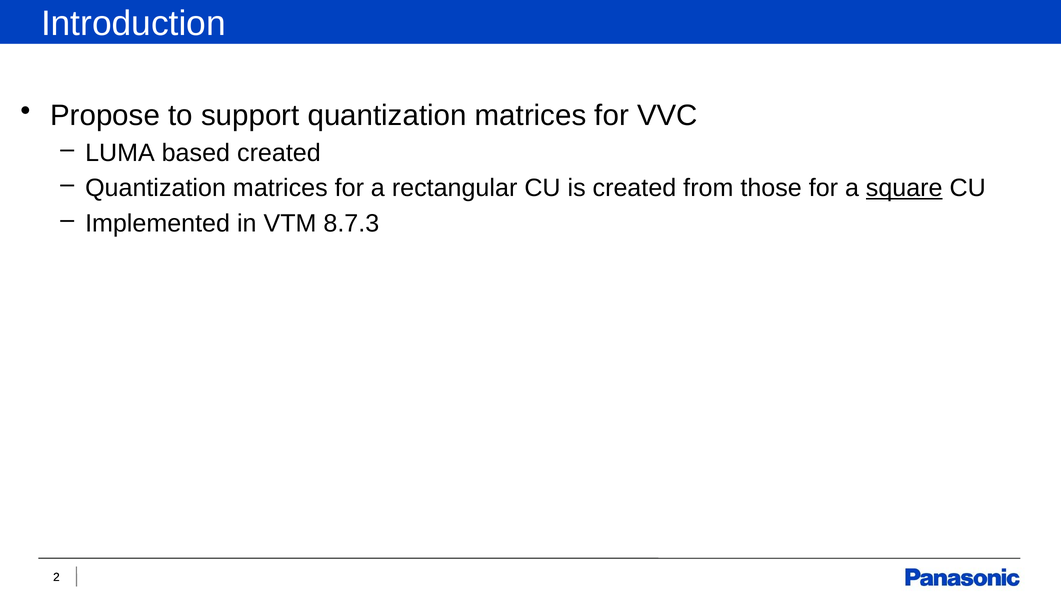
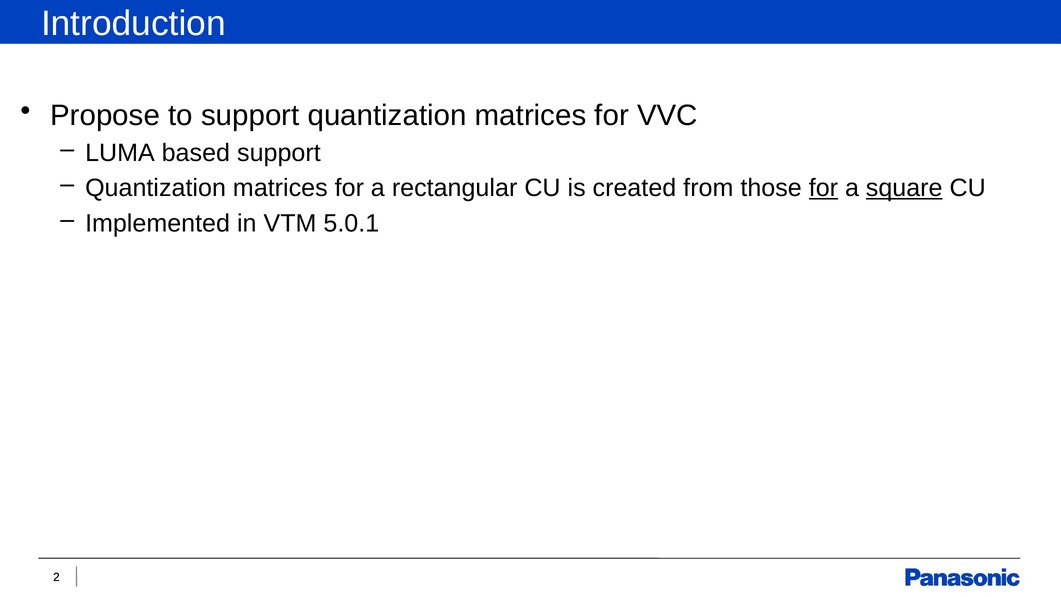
based created: created -> support (279, 153)
for underline: none -> present (823, 188)
8.7.3: 8.7.3 -> 5.0.1 (351, 223)
